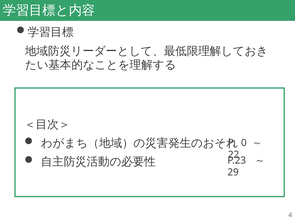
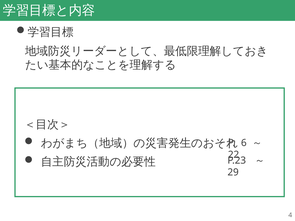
0: 0 -> 6 (244, 143)
